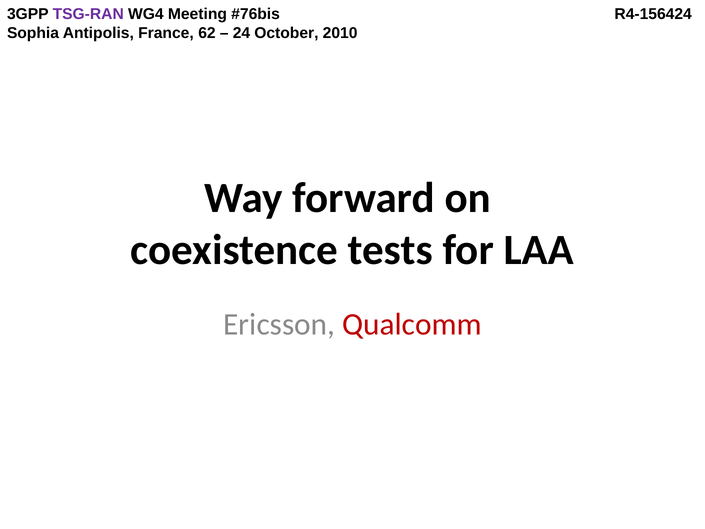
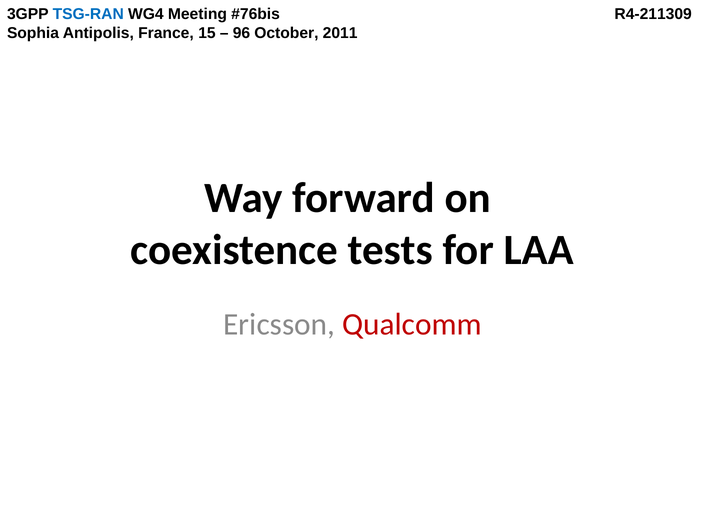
TSG-RAN colour: purple -> blue (88, 14)
R4-156424: R4-156424 -> R4-211309 (653, 14)
62: 62 -> 15 (207, 33)
24: 24 -> 96 (242, 33)
2010: 2010 -> 2011 (340, 33)
